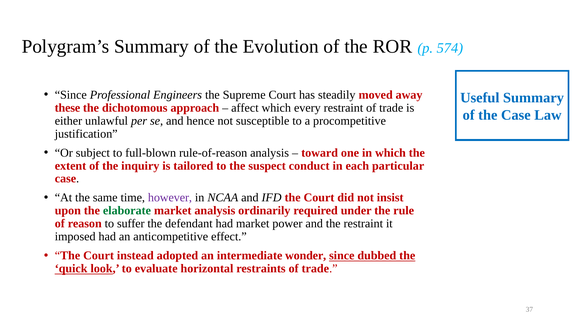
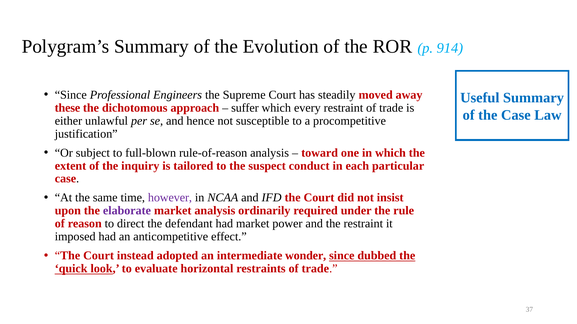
574: 574 -> 914 (450, 48)
affect: affect -> suffer (245, 108)
elaborate colour: green -> purple (127, 211)
suffer: suffer -> direct (131, 224)
